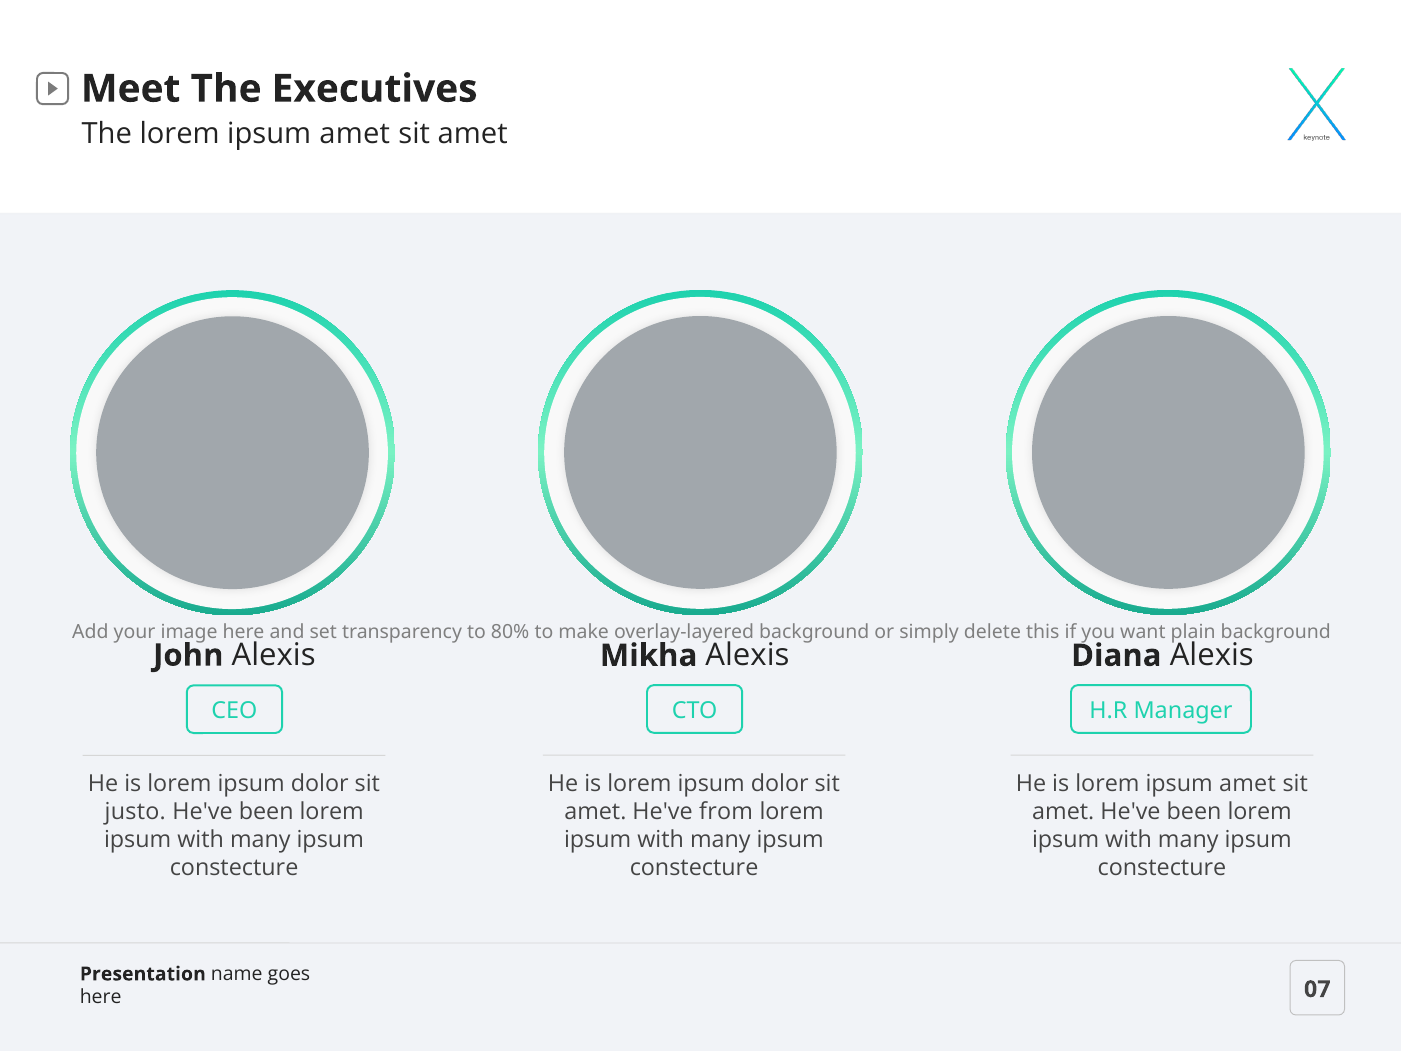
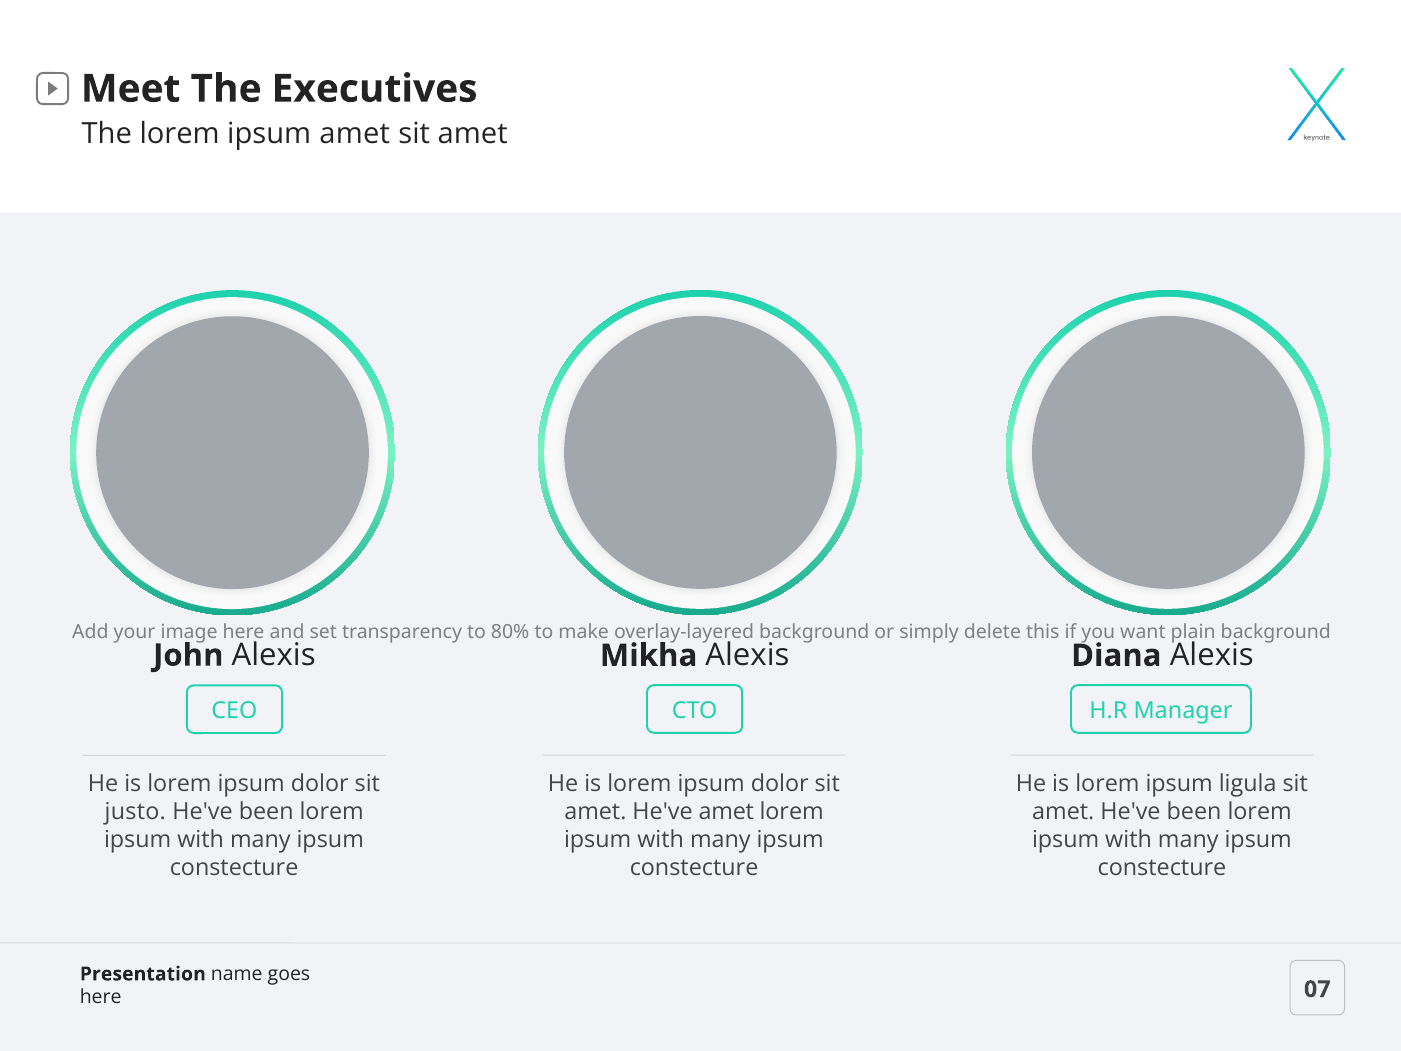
is lorem ipsum amet: amet -> ligula (1248, 784)
He've from: from -> amet (726, 812)
